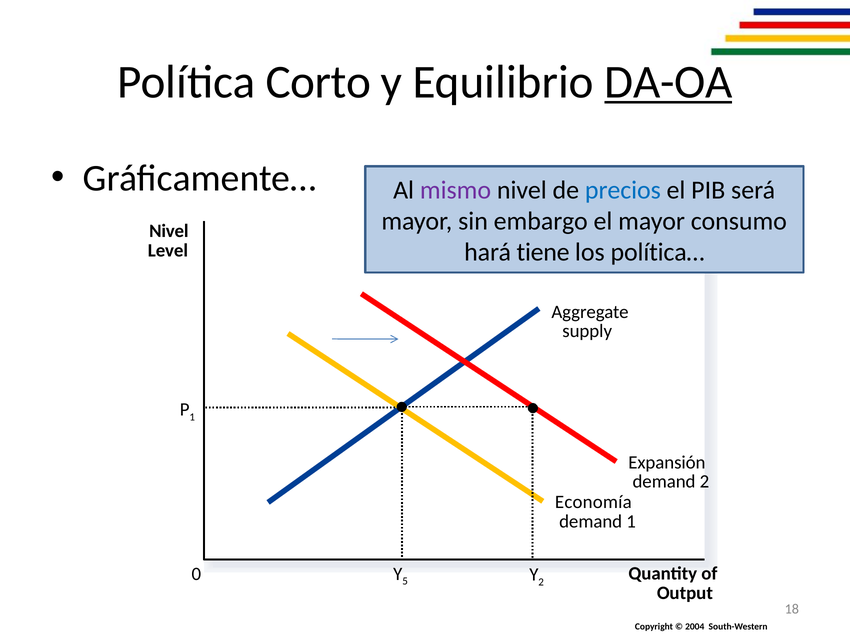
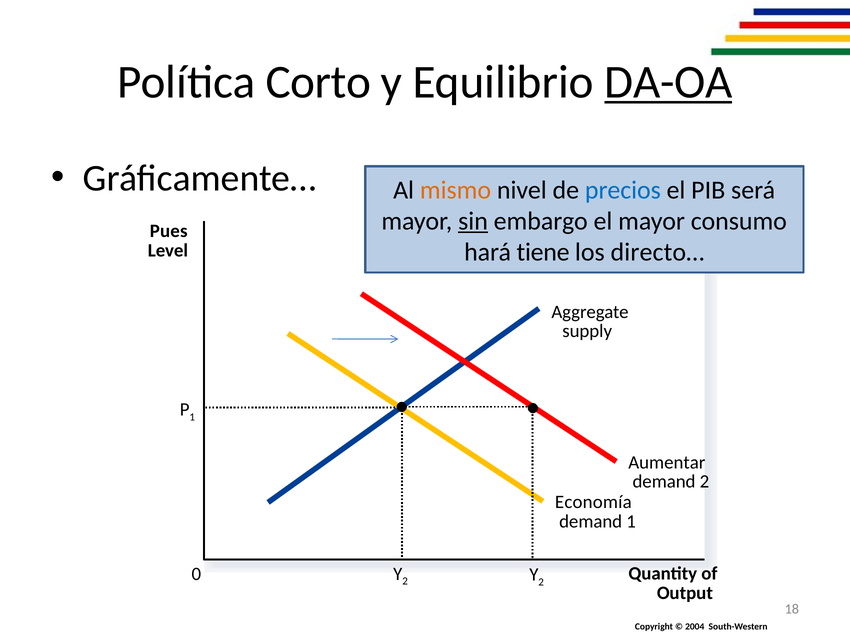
mismo colour: purple -> orange (456, 190)
sin underline: none -> present (473, 221)
Nivel: Nivel -> Pues (169, 231)
política…: política… -> directo… (657, 252)
Expansión: Expansión -> Aumentar (667, 462)
5: 5 -> 2 (405, 581)
